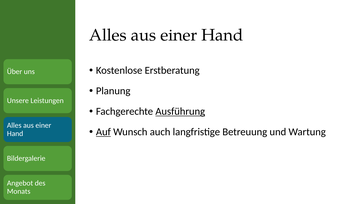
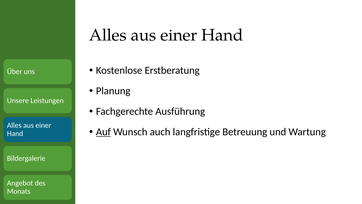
Ausführung underline: present -> none (180, 111)
